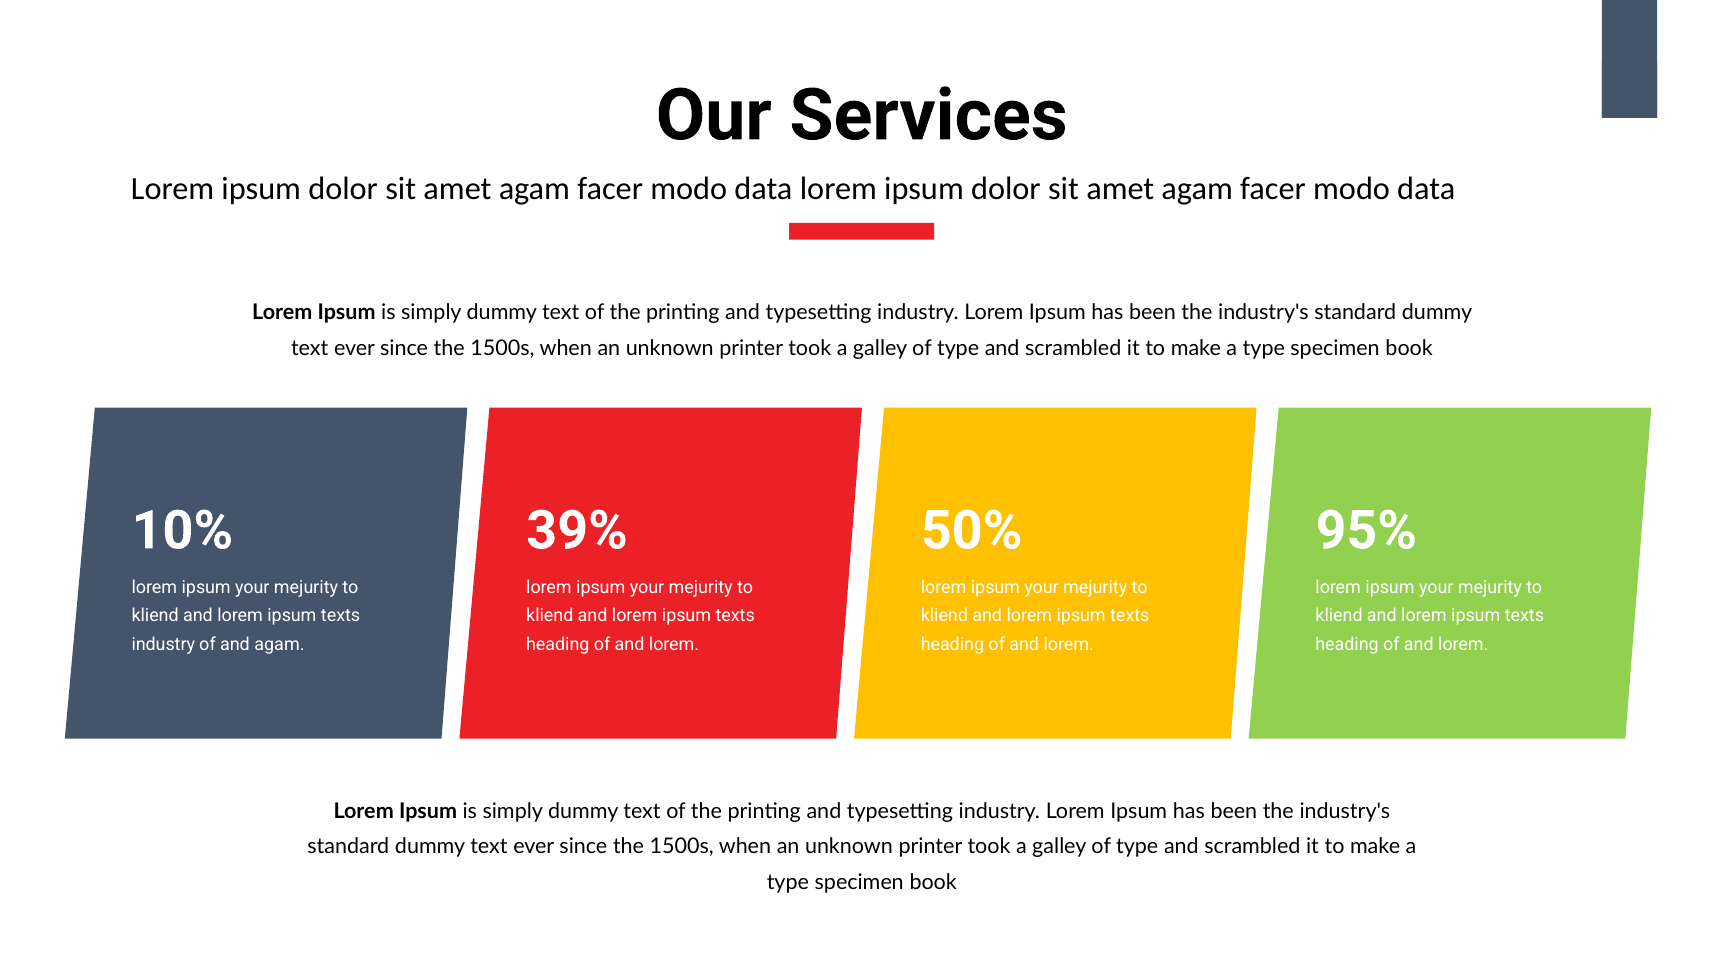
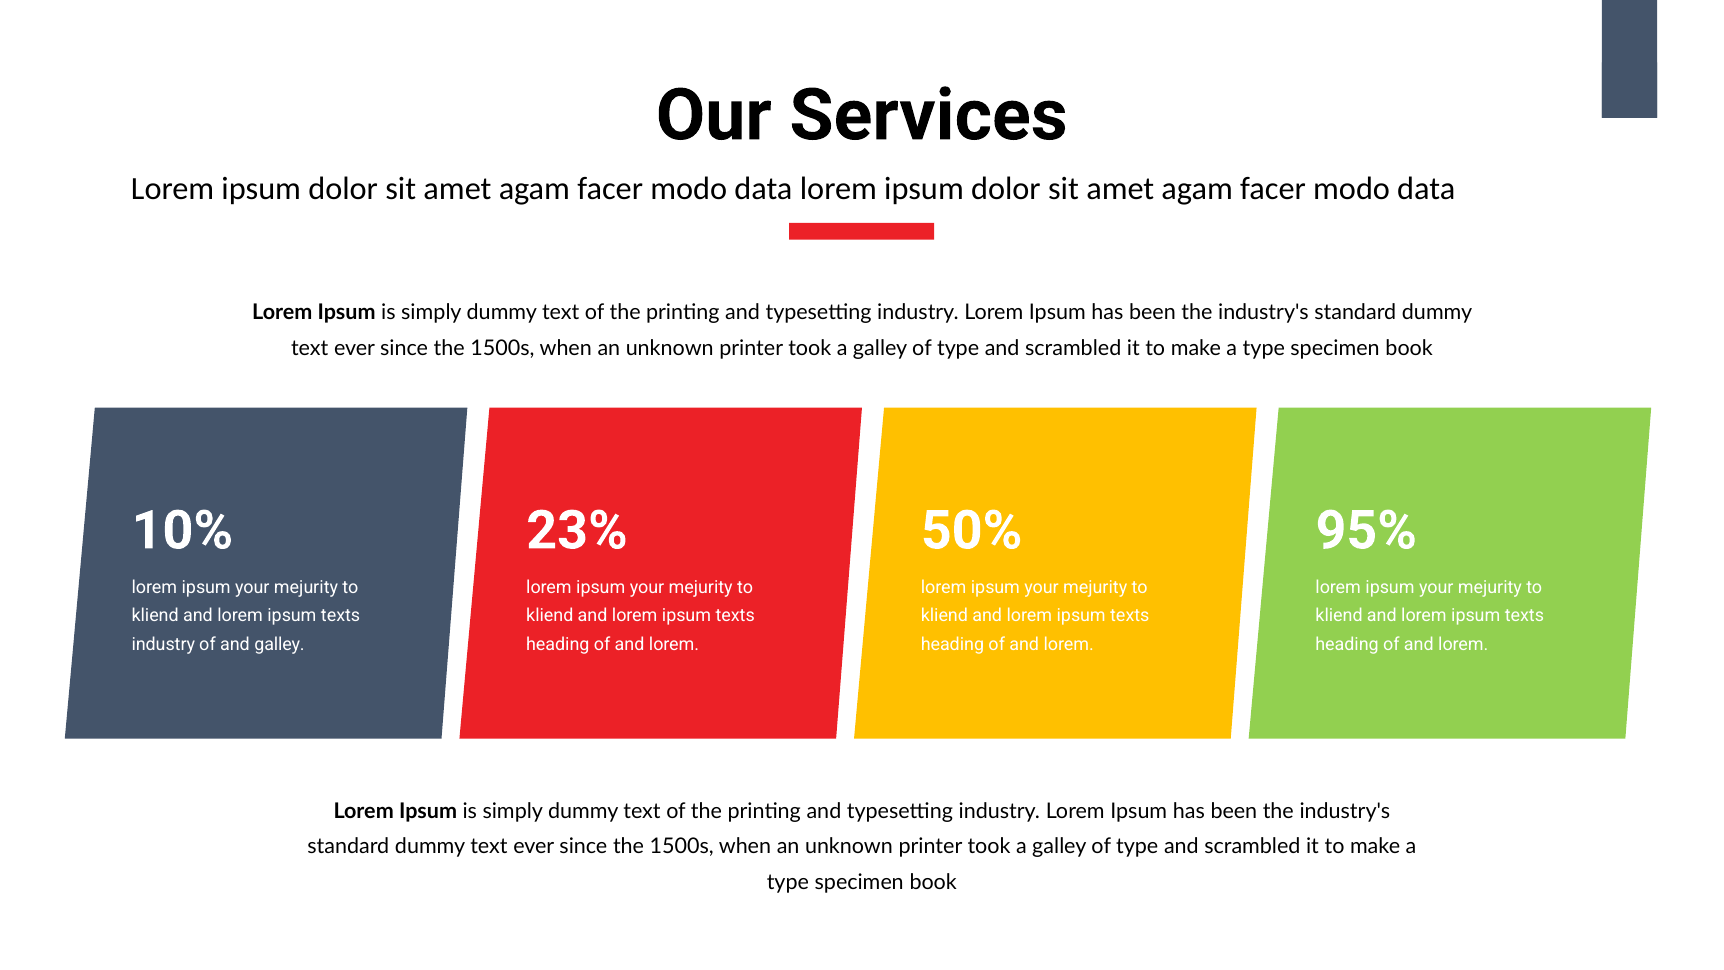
39%: 39% -> 23% (577, 531)
and agam: agam -> galley (280, 645)
